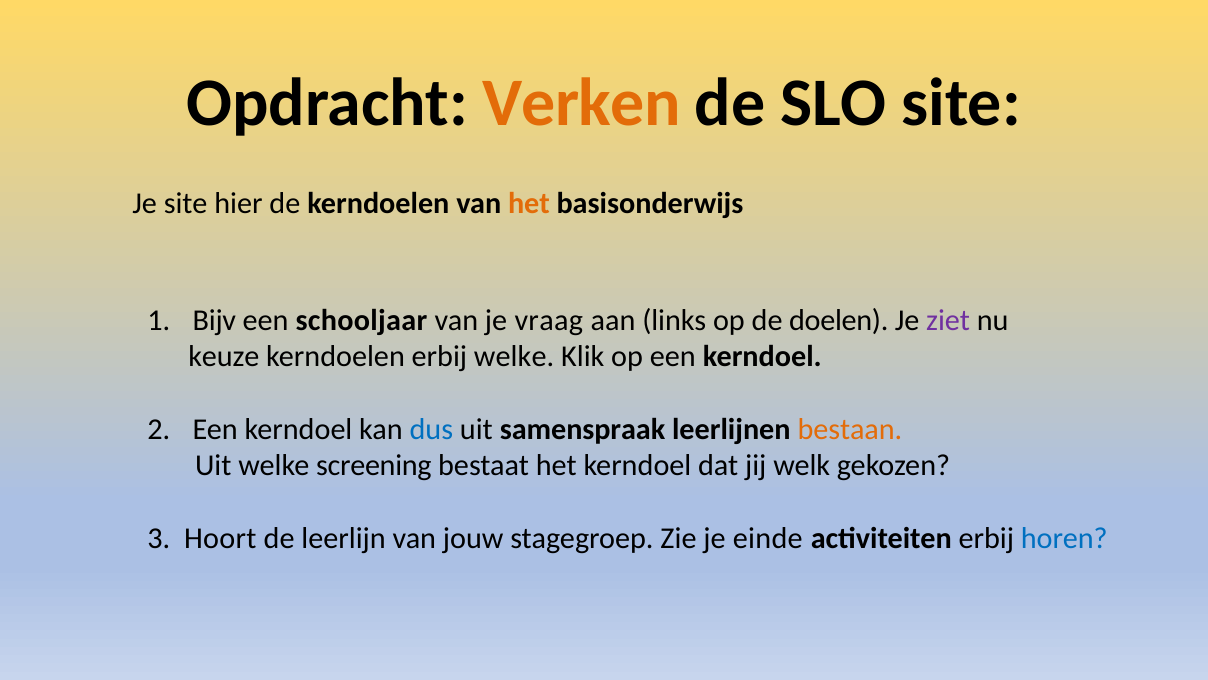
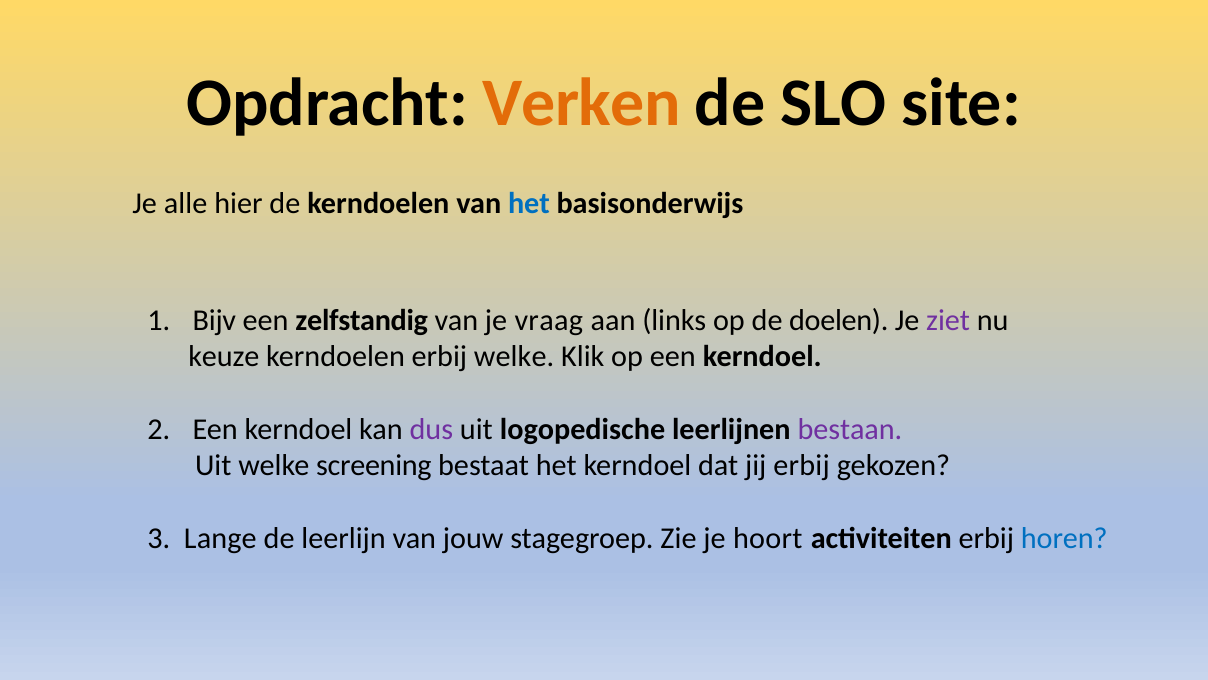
Je site: site -> alle (186, 204)
het colour: orange -> blue (529, 204)
schooljaar: schooljaar -> zelfstandig (362, 320)
dus colour: blue -> purple (431, 429)
samenspraak: samenspraak -> logopedische (583, 429)
bestaan colour: orange -> purple (850, 429)
jij welk: welk -> erbij (802, 465)
Hoort: Hoort -> Lange (220, 538)
einde: einde -> hoort (768, 538)
